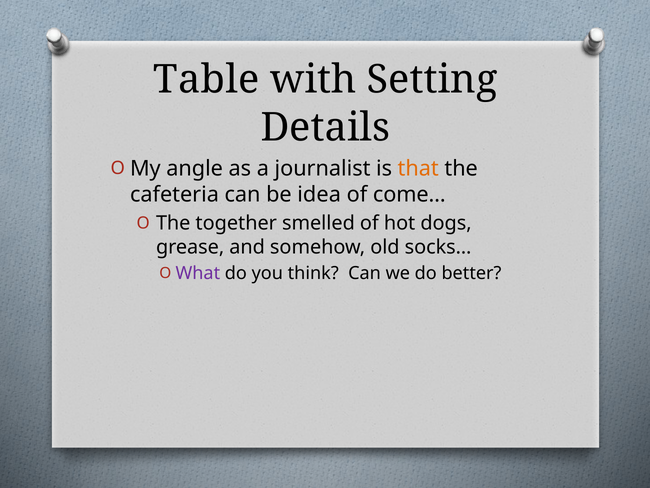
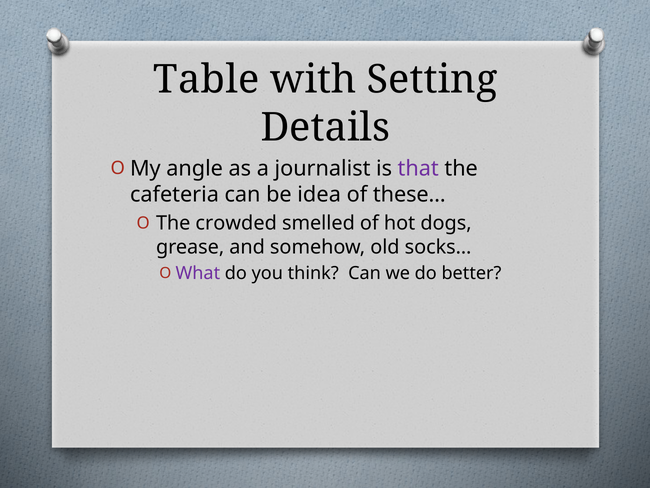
that colour: orange -> purple (418, 168)
come…: come… -> these… (409, 194)
together: together -> crowded (236, 223)
